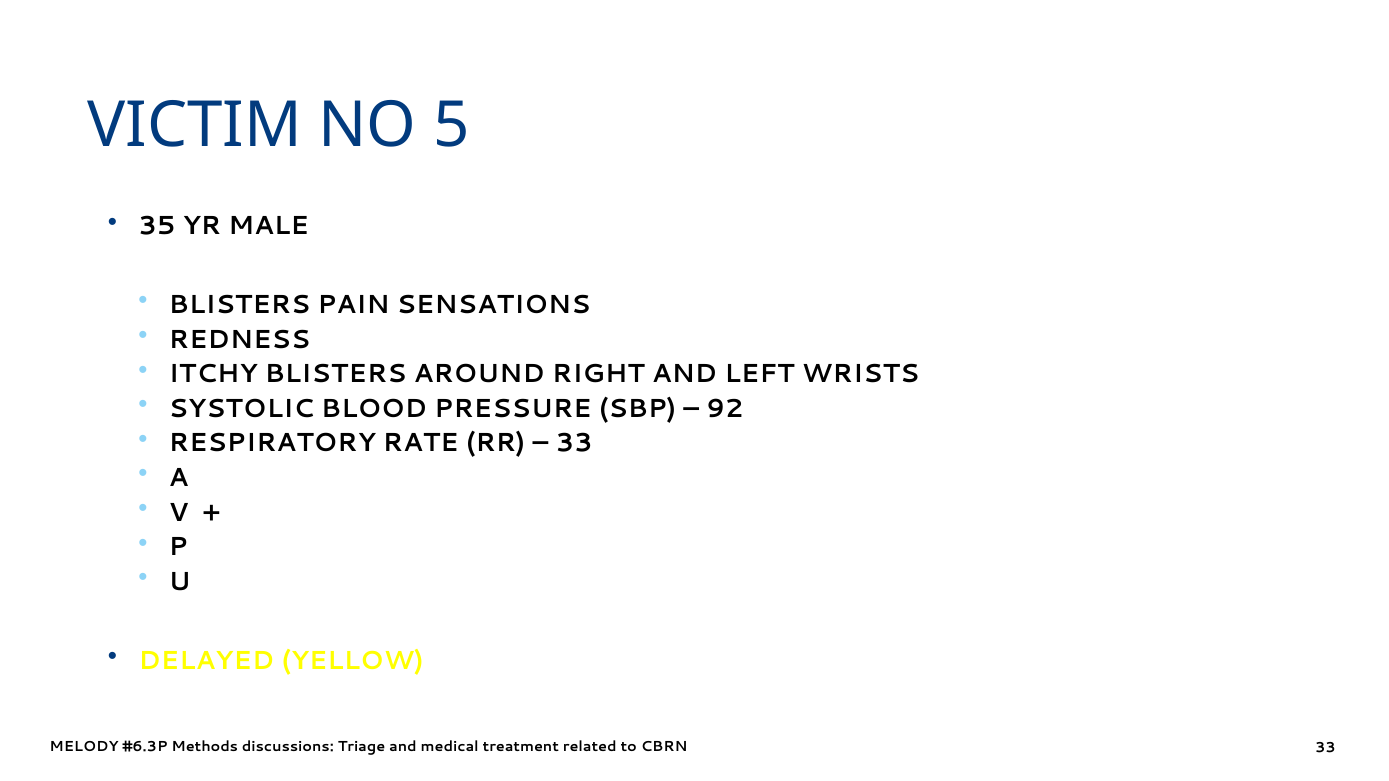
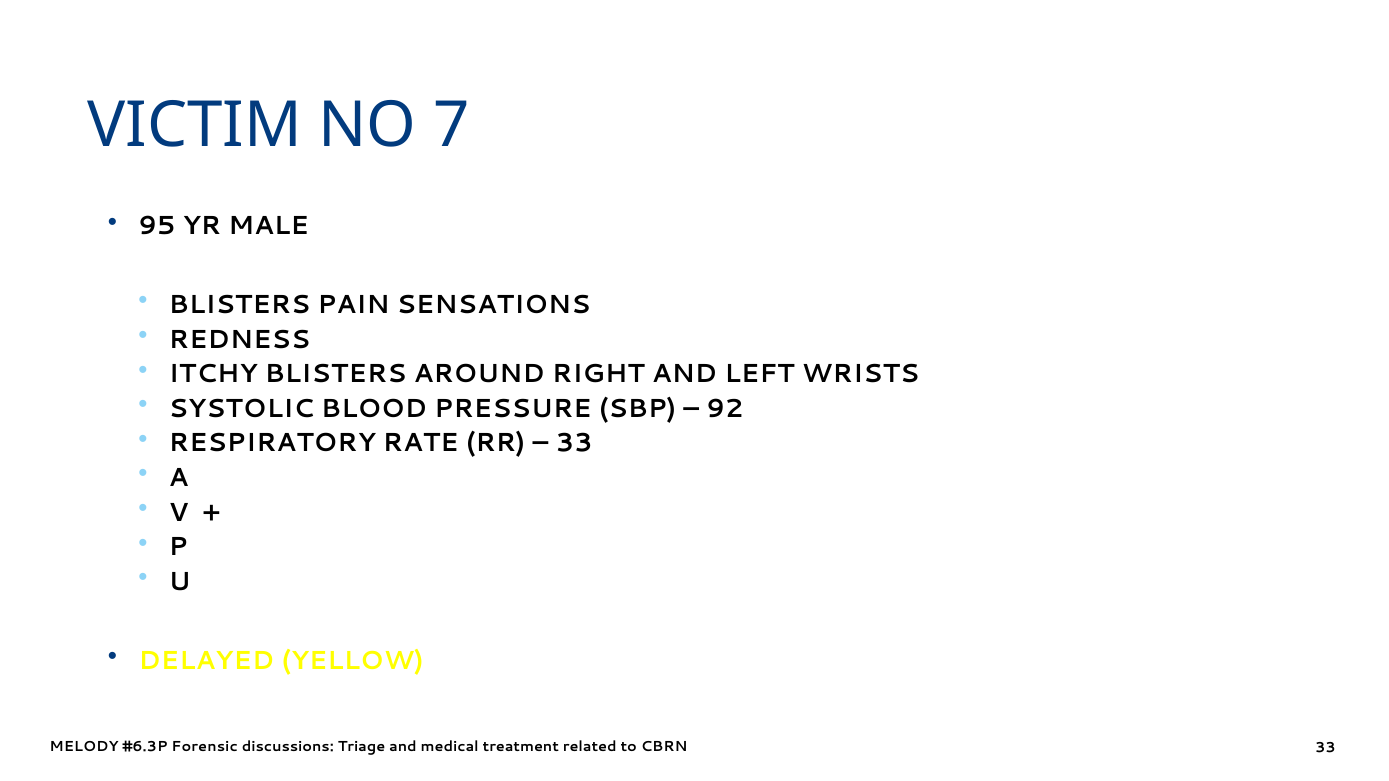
5: 5 -> 7 (451, 125)
35: 35 -> 95 (157, 226)
Methods: Methods -> Forensic (205, 747)
